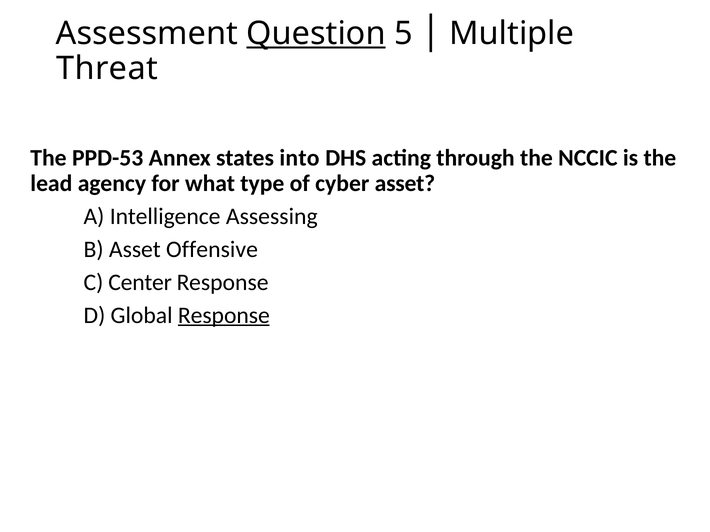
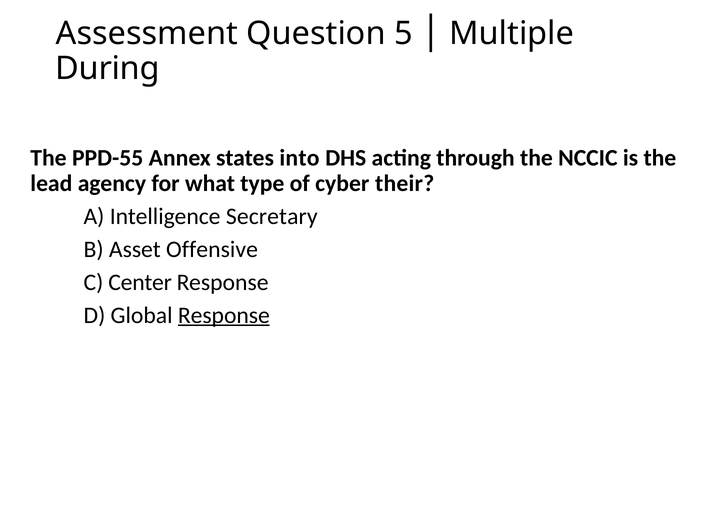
Question underline: present -> none (316, 34)
Threat: Threat -> During (107, 69)
PPD-53: PPD-53 -> PPD-55 (108, 158)
cyber asset: asset -> their (405, 184)
Assessing: Assessing -> Secretary (272, 217)
